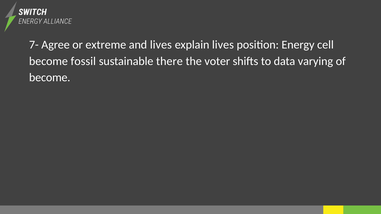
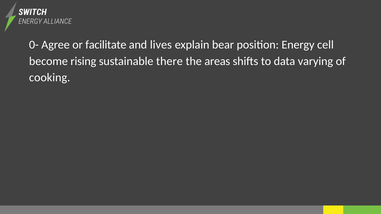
7-: 7- -> 0- (34, 45)
extreme: extreme -> facilitate (106, 45)
explain lives: lives -> bear (223, 45)
fossil: fossil -> rising (83, 61)
voter: voter -> areas (217, 61)
become: become -> cooking (50, 78)
